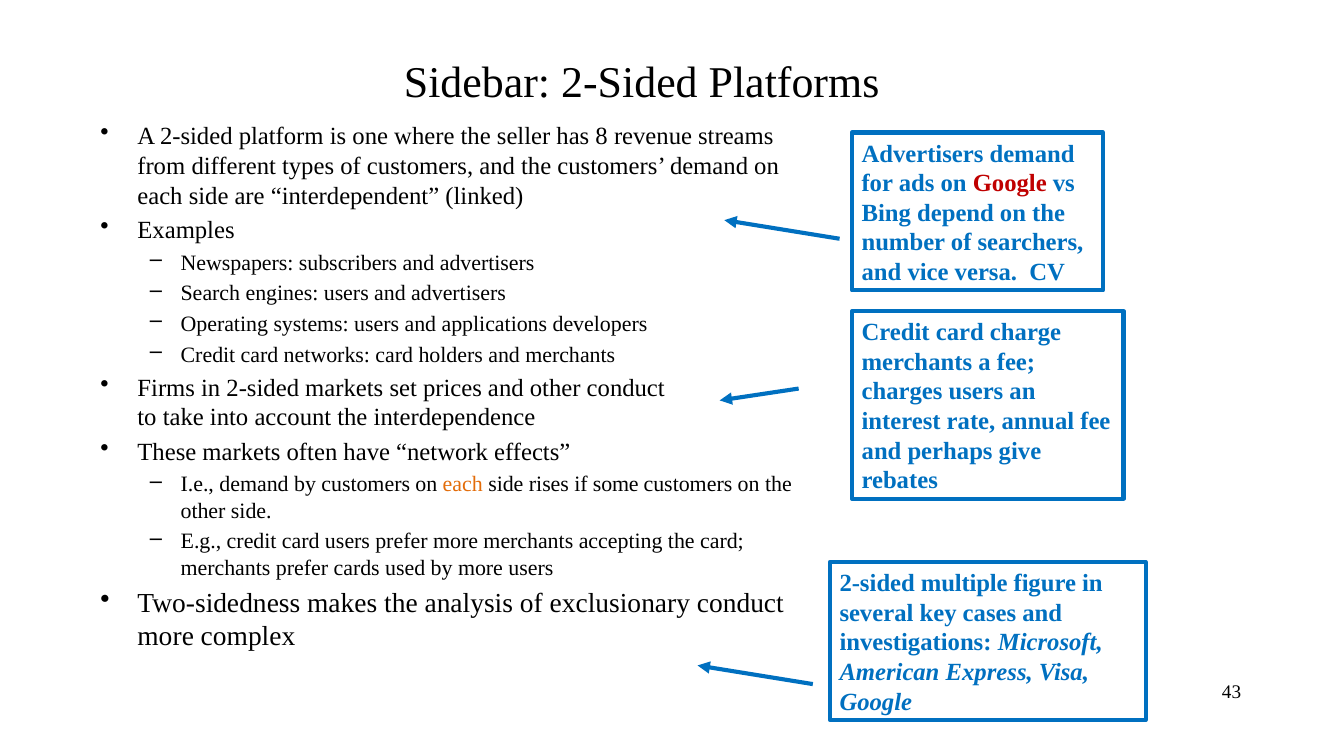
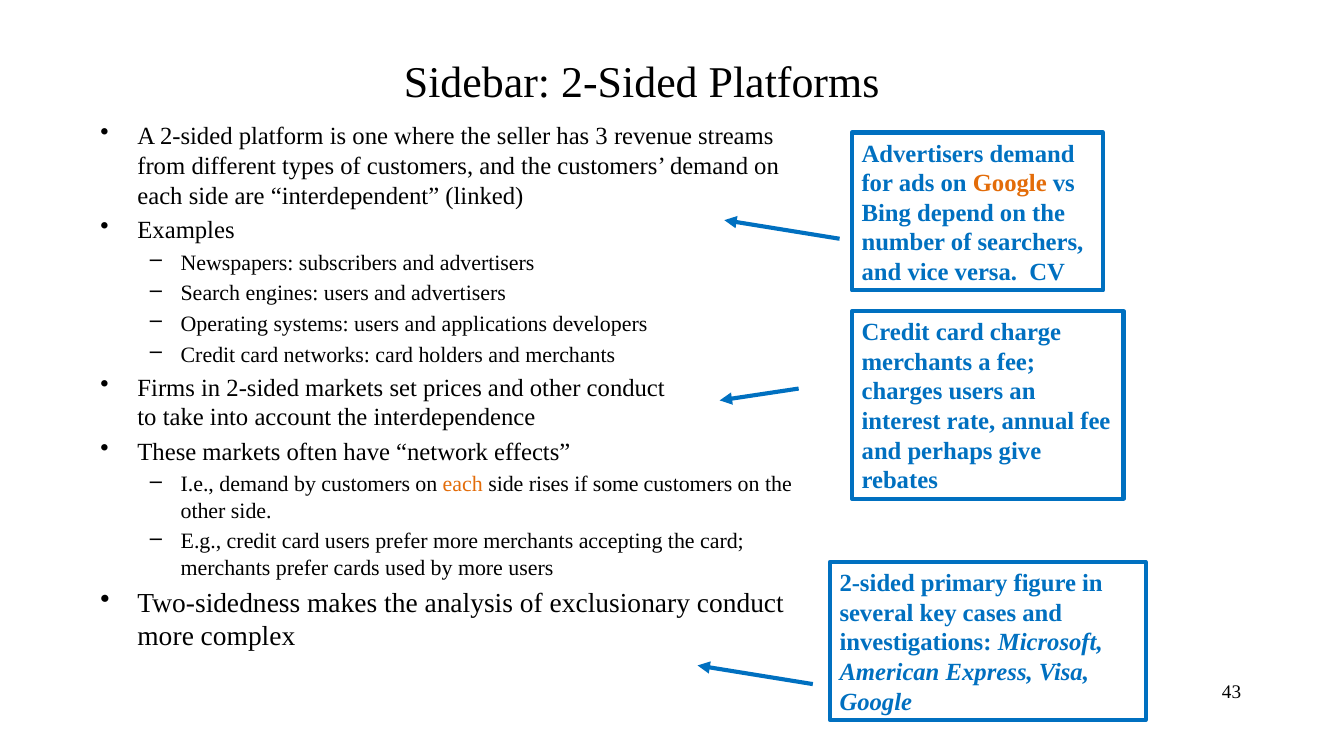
8: 8 -> 3 (602, 137)
Google colour: red -> orange (1010, 183)
multiple: multiple -> primary (964, 583)
